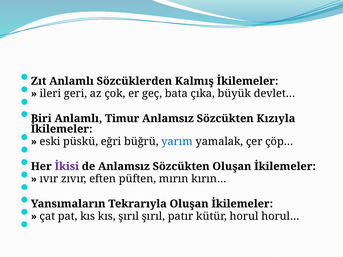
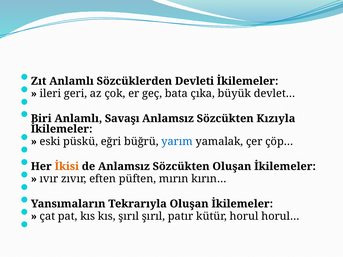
Kalmış: Kalmış -> Devleti (194, 81)
Timur: Timur -> Savaşı (122, 119)
İkisi colour: purple -> orange (67, 167)
